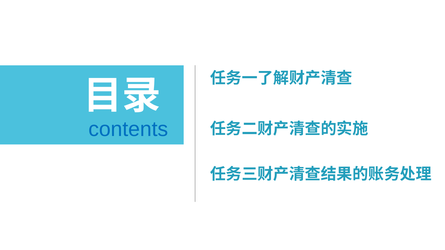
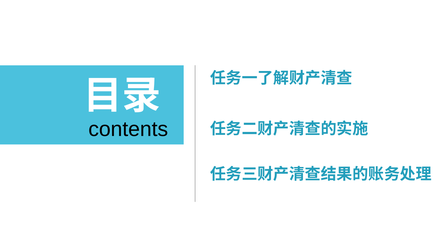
contents colour: blue -> black (128, 129)
